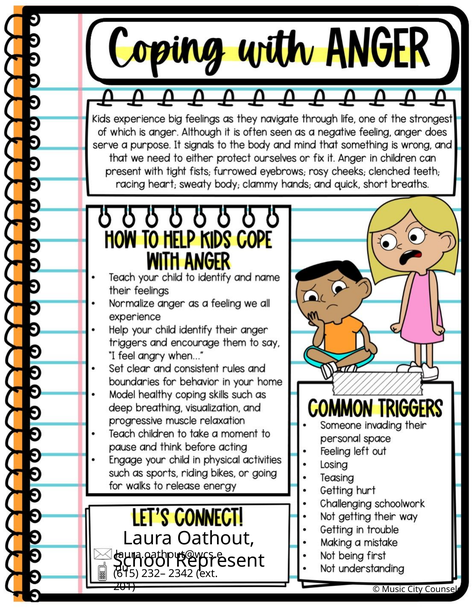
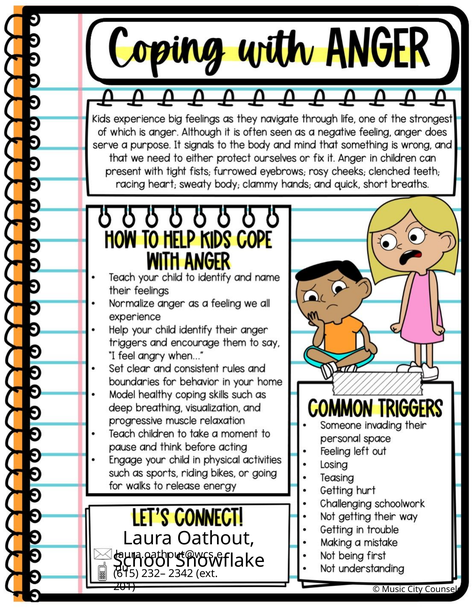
Represent: Represent -> Snowflake (220, 561)
